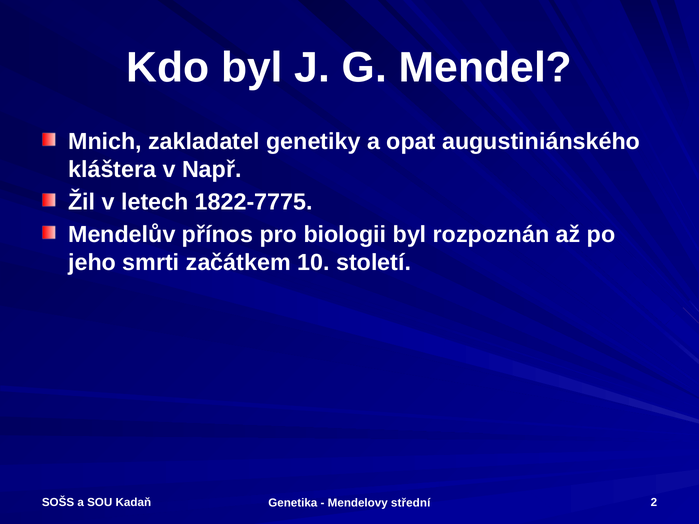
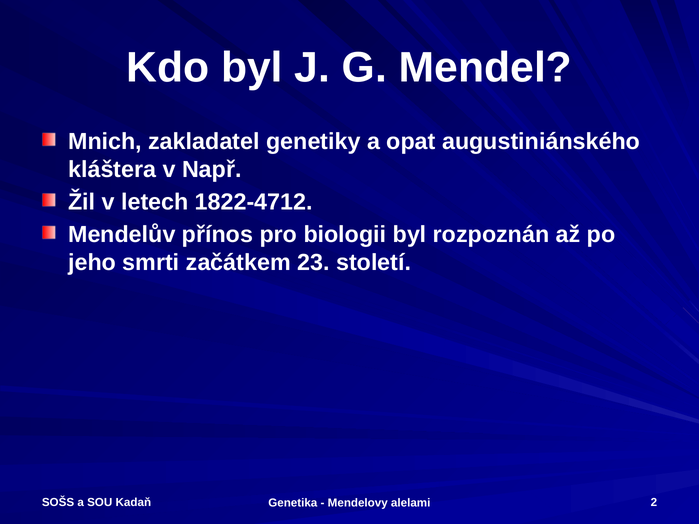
1822-7775: 1822-7775 -> 1822-4712 (254, 202)
10: 10 -> 23 (313, 263)
střední: střední -> alelami (411, 503)
